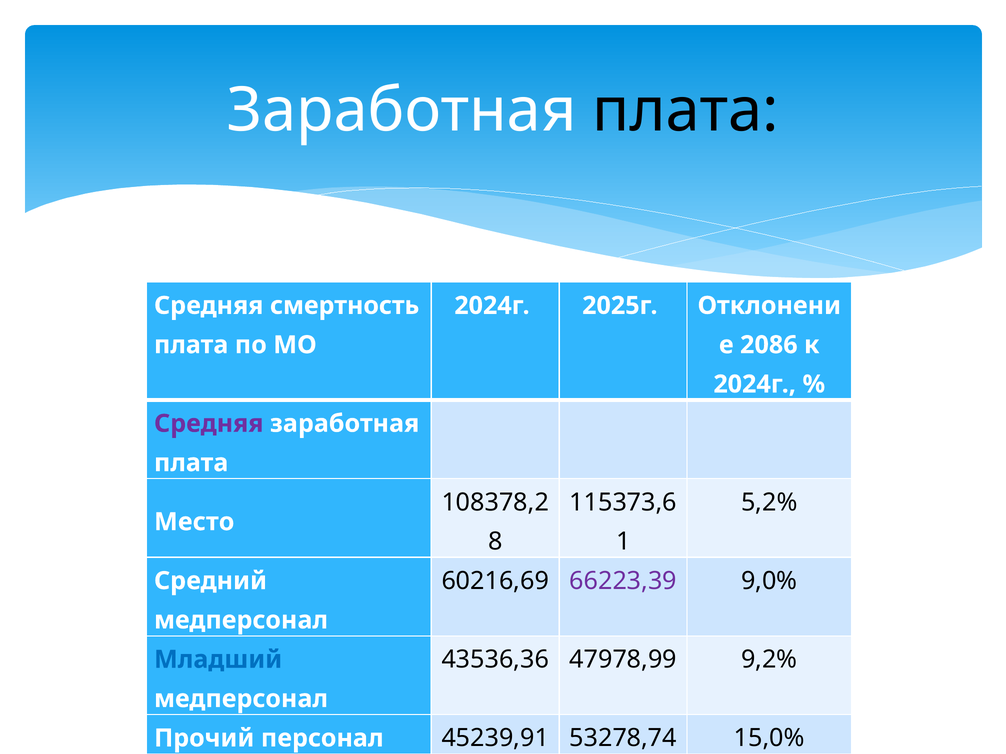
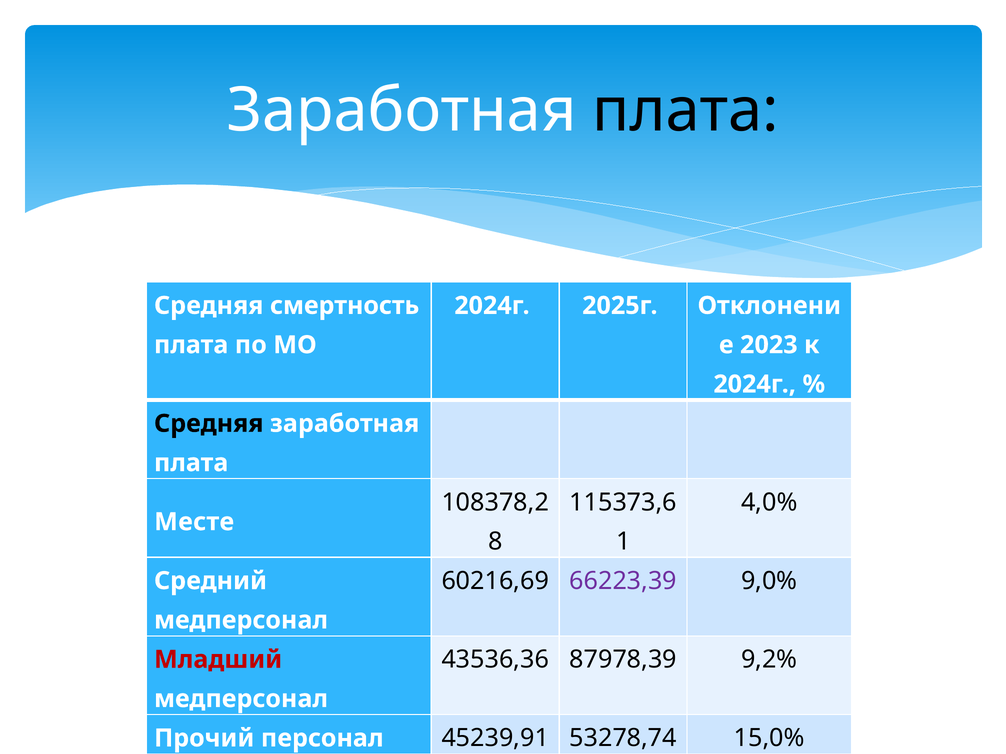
2086: 2086 -> 2023 (769, 345)
Средняя colour: purple -> black (209, 424)
5,2%: 5,2% -> 4,0% (769, 503)
Место: Место -> Месте (194, 522)
47978,99: 47978,99 -> 87978,39 (623, 660)
Младший colour: blue -> red (218, 660)
